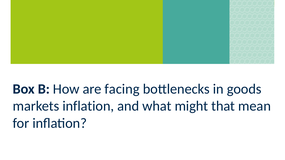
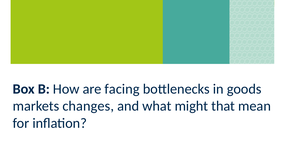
markets inflation: inflation -> changes (88, 106)
